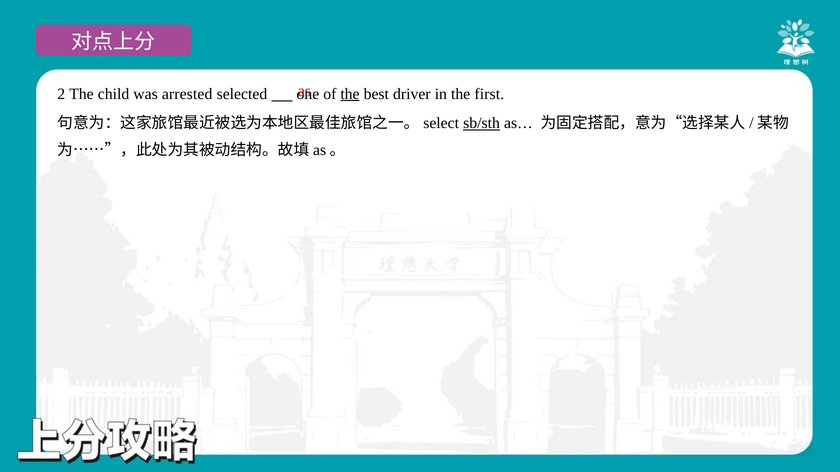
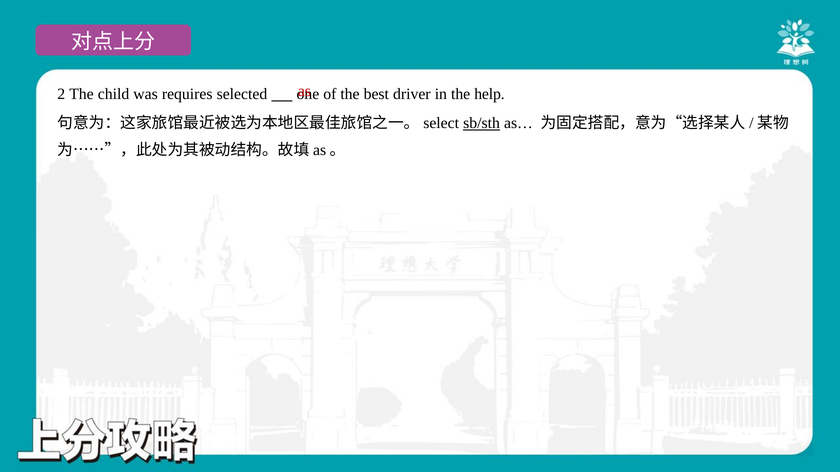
arrested: arrested -> requires (187, 94)
the underline: present -> none (350, 94)
first: first -> help (489, 94)
